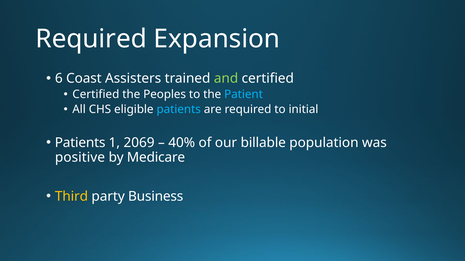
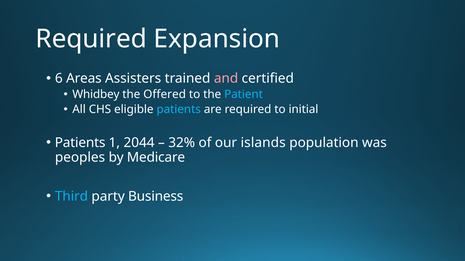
Coast: Coast -> Areas (84, 79)
and colour: light green -> pink (226, 79)
Certified: Certified -> Whidbey (96, 95)
Peoples: Peoples -> Offered (165, 95)
2069: 2069 -> 2044 (139, 143)
40%: 40% -> 32% (182, 143)
billable: billable -> islands (263, 143)
positive: positive -> peoples (80, 158)
Third colour: yellow -> light blue (71, 197)
